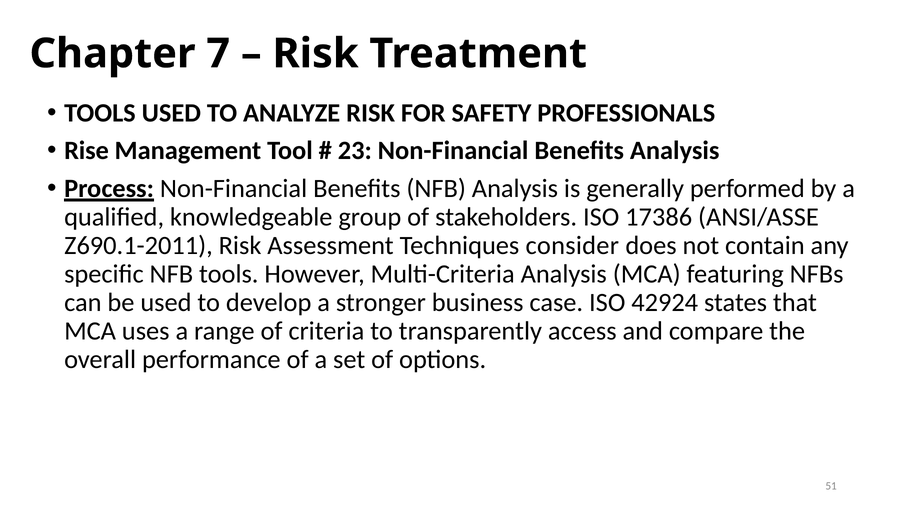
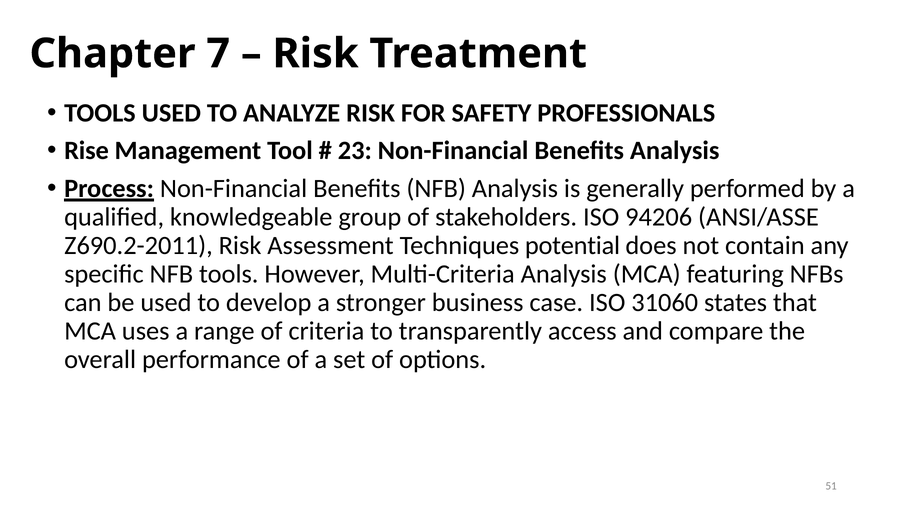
17386: 17386 -> 94206 (659, 217)
Z690.1-2011: Z690.1-2011 -> Z690.2-2011 (138, 246)
consider: consider -> potential (573, 246)
42924: 42924 -> 31060 (665, 303)
